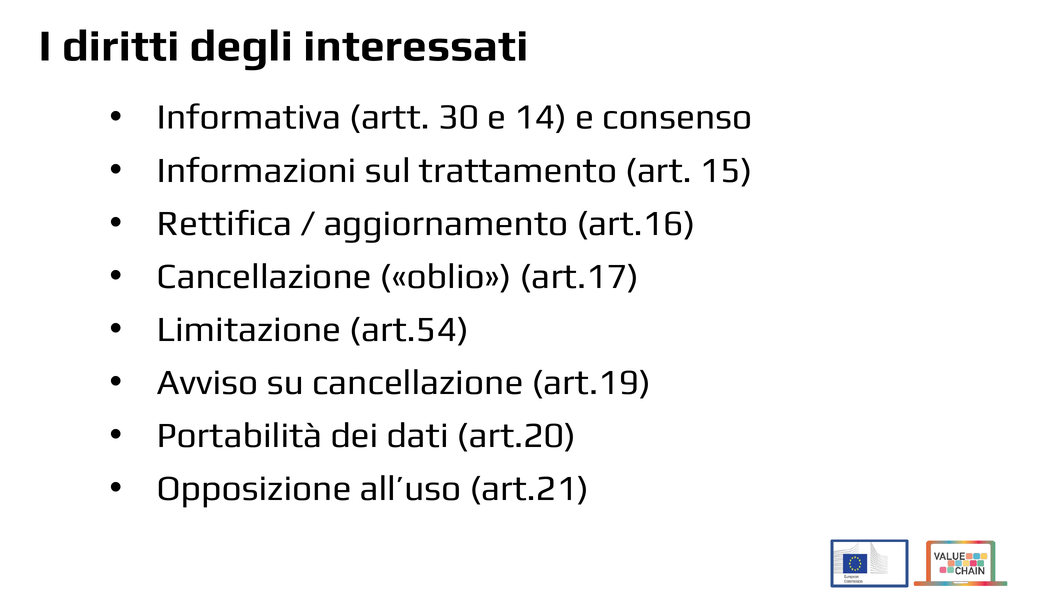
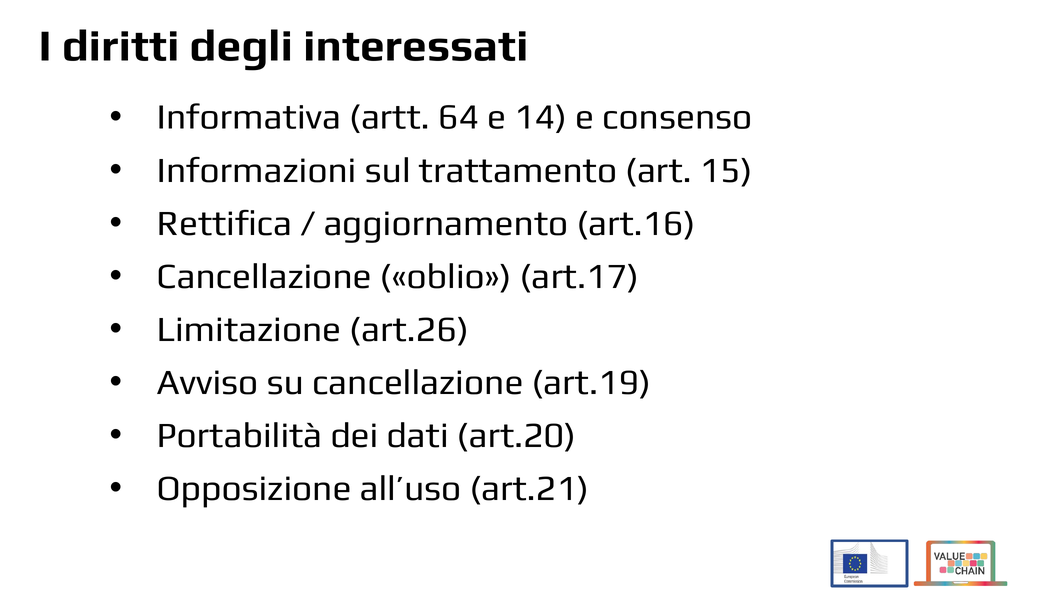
30: 30 -> 64 (459, 117)
art.54: art.54 -> art.26 (409, 329)
